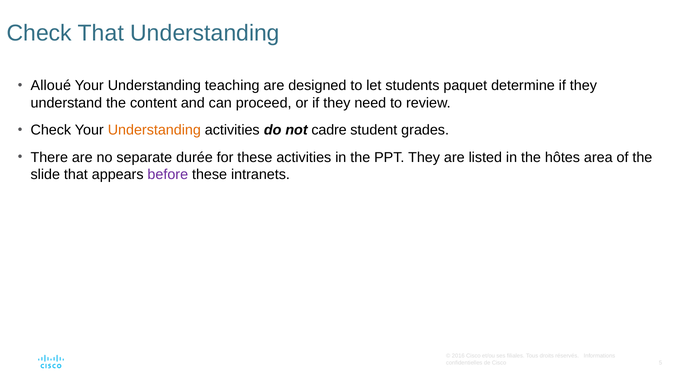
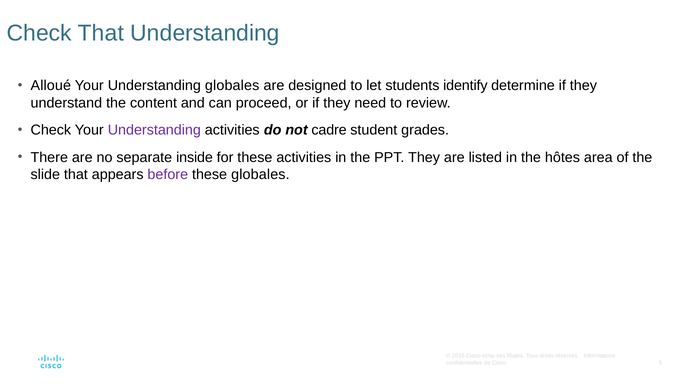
Understanding teaching: teaching -> globales (232, 86)
paquet: paquet -> identify (465, 86)
Understanding colour: orange -> purple (154, 130)
durée: durée -> inside (195, 157)
these intranets: intranets -> globales (260, 175)
